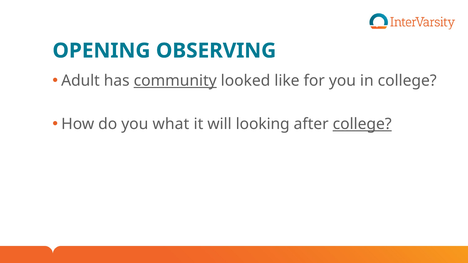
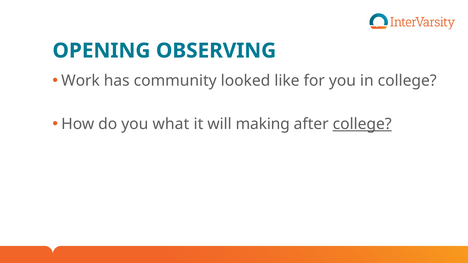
Adult: Adult -> Work (80, 81)
community underline: present -> none (175, 81)
looking: looking -> making (263, 124)
